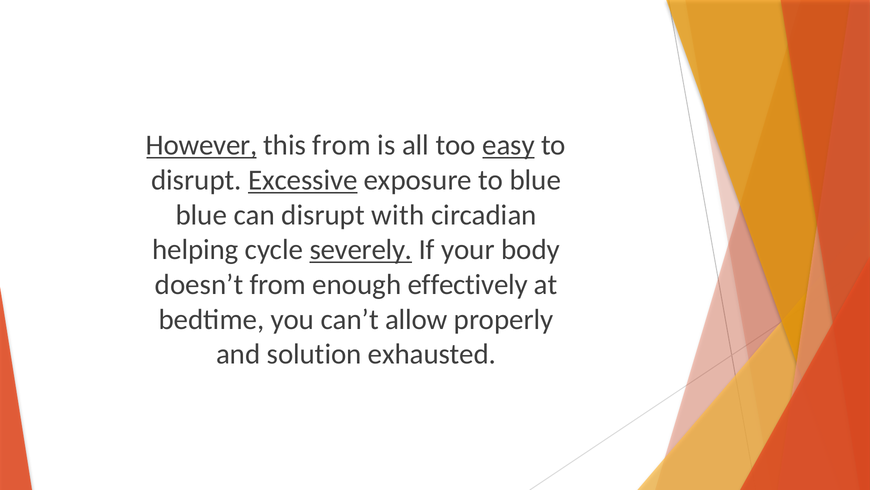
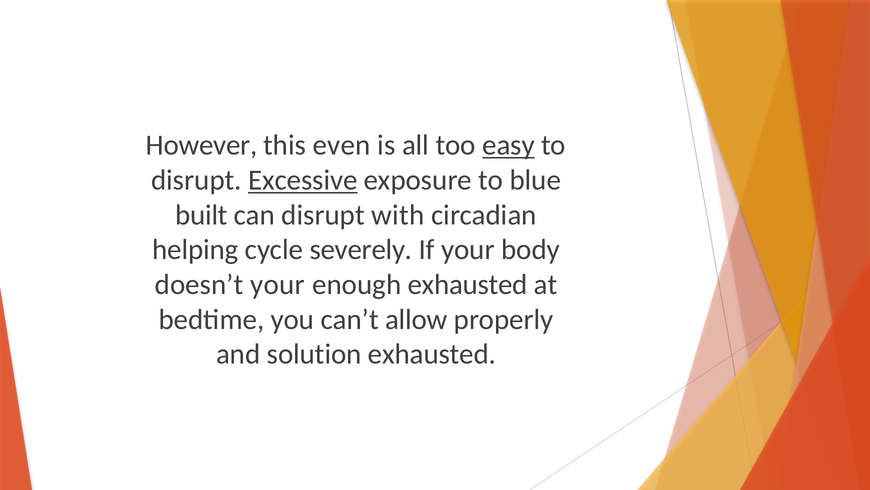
However underline: present -> none (202, 145)
this from: from -> even (342, 145)
blue: blue -> built (201, 215)
severely underline: present -> none (361, 250)
doesn’t from: from -> your (278, 284)
enough effectively: effectively -> exhausted (468, 284)
